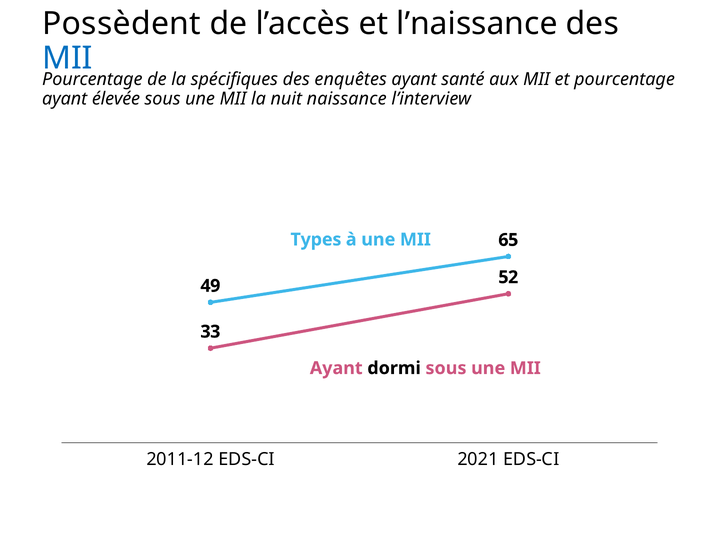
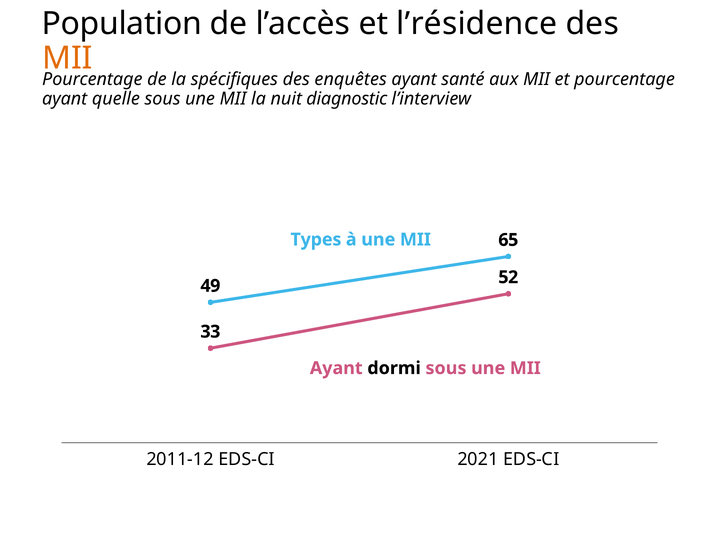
Possèdent: Possèdent -> Population (122, 24)
l’naissance: l’naissance -> l’résidence (477, 24)
MII colour: blue -> orange (67, 58)
élevée: élevée -> quelle (116, 99)
naissance: naissance -> diagnostic (347, 99)
